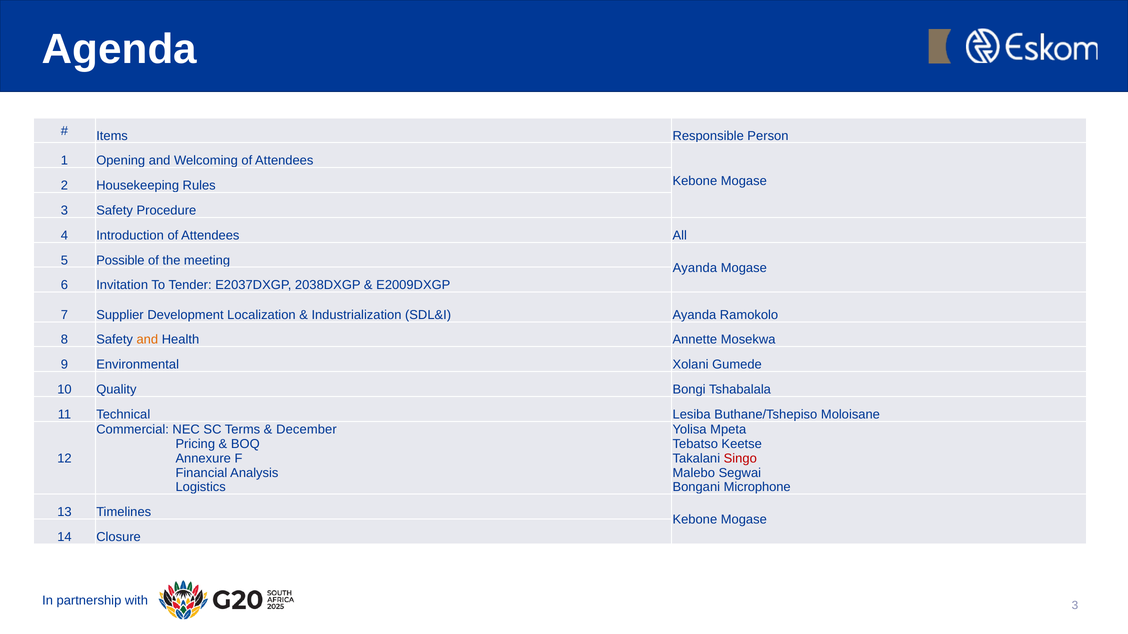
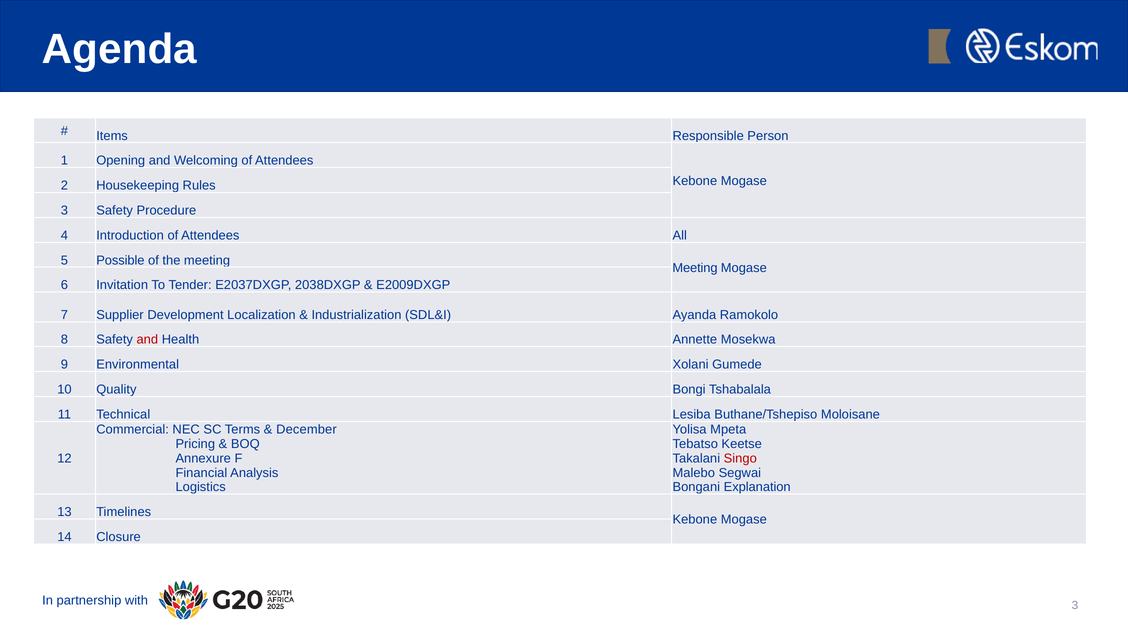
Ayanda: Ayanda -> Meeting (695, 268)
and colour: orange -> red (147, 340)
Microphone: Microphone -> Explanation (757, 488)
